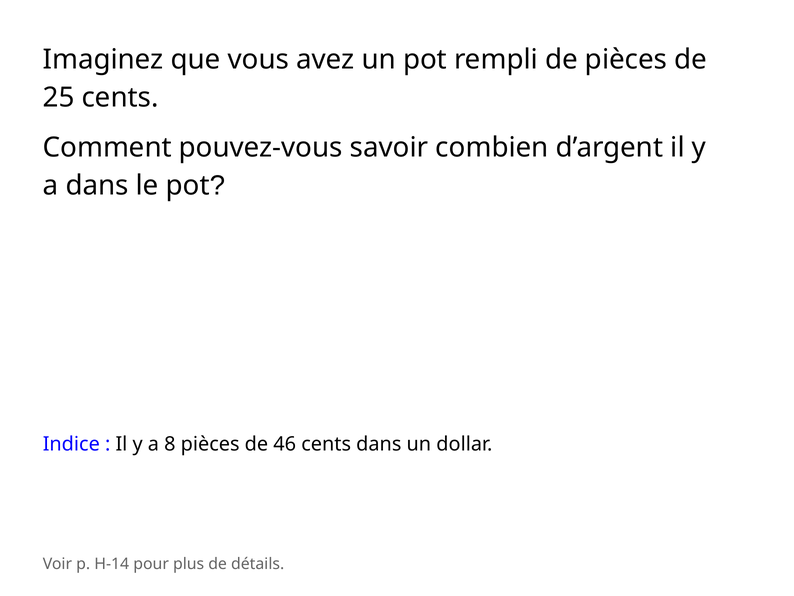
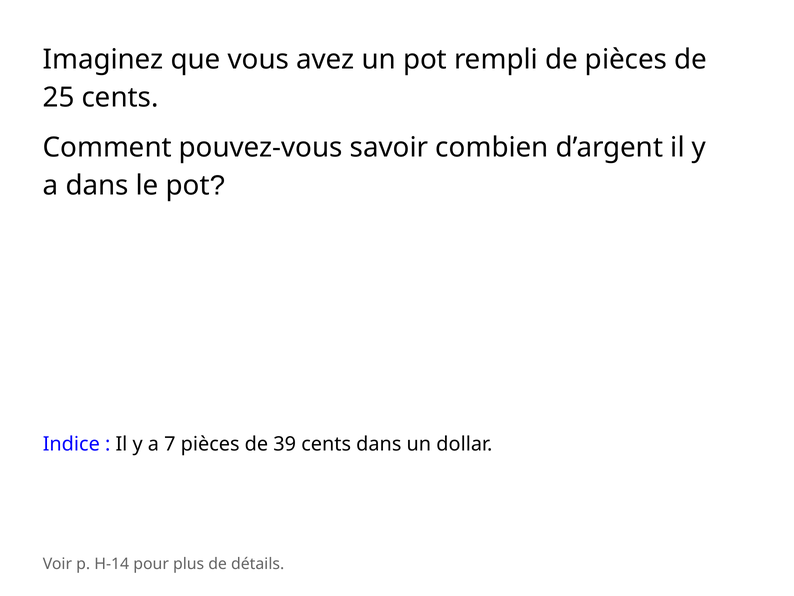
8: 8 -> 7 (170, 444)
46: 46 -> 39 (285, 444)
